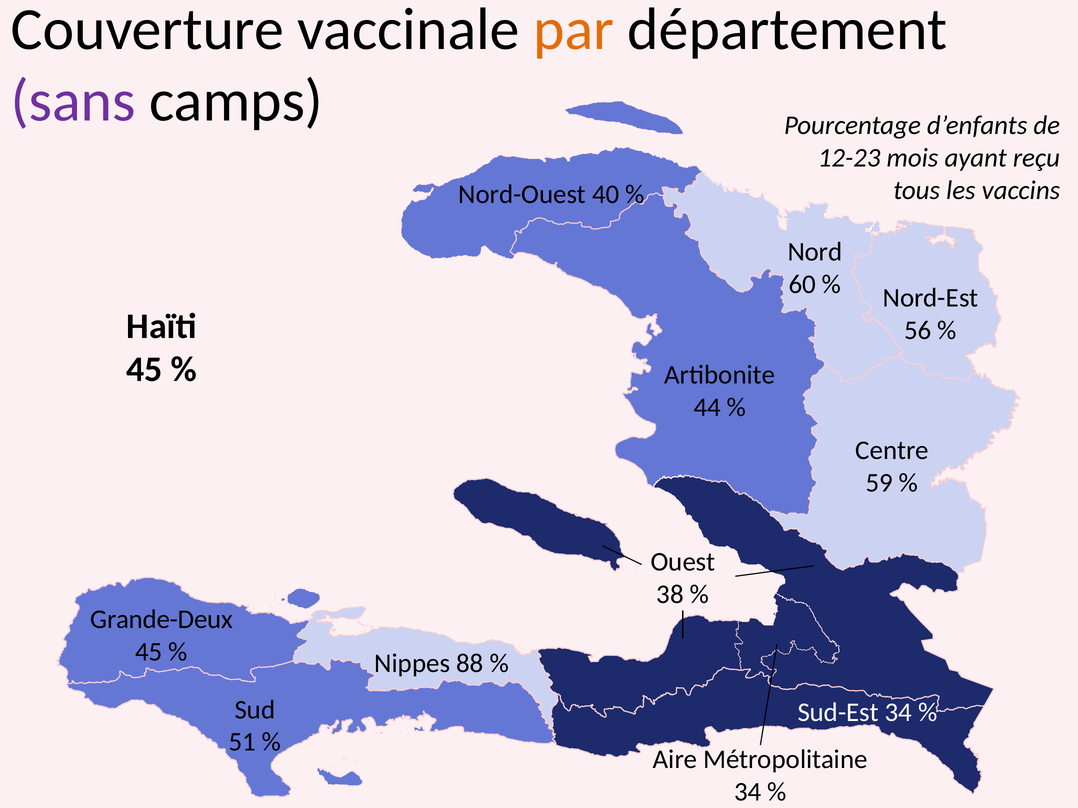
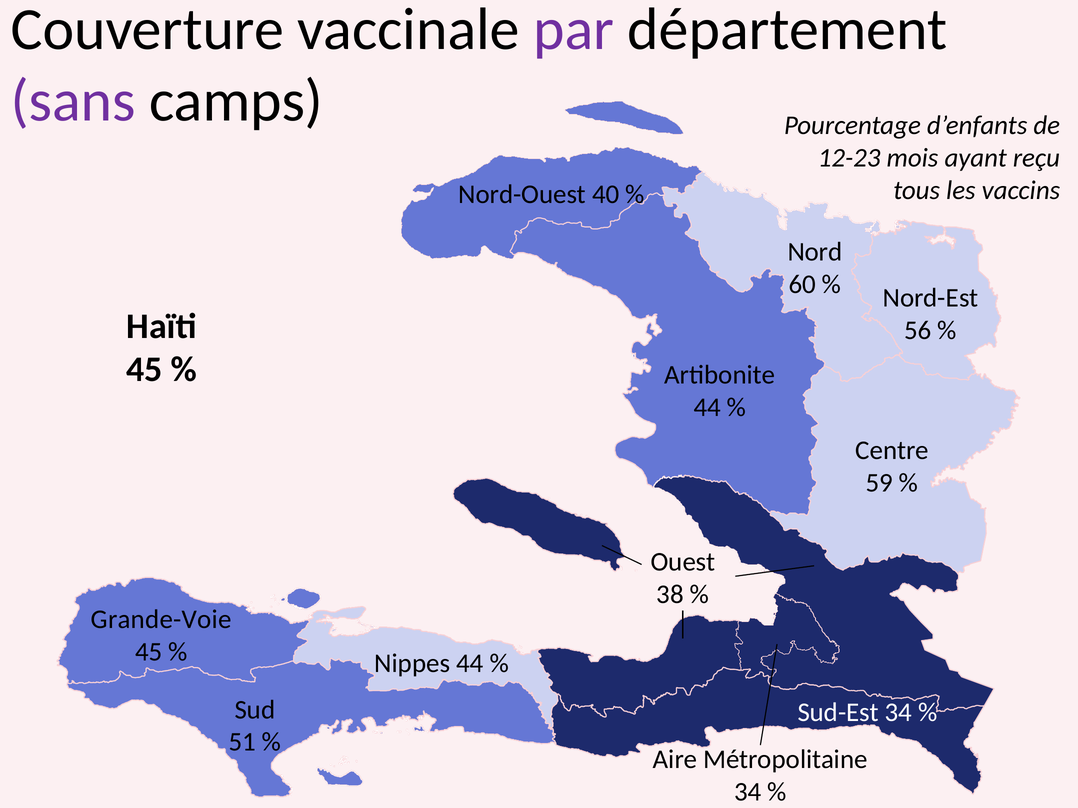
par colour: orange -> purple (574, 29)
Grande-Deux: Grande-Deux -> Grande-Voie (161, 620)
Nippes 88: 88 -> 44 (470, 664)
